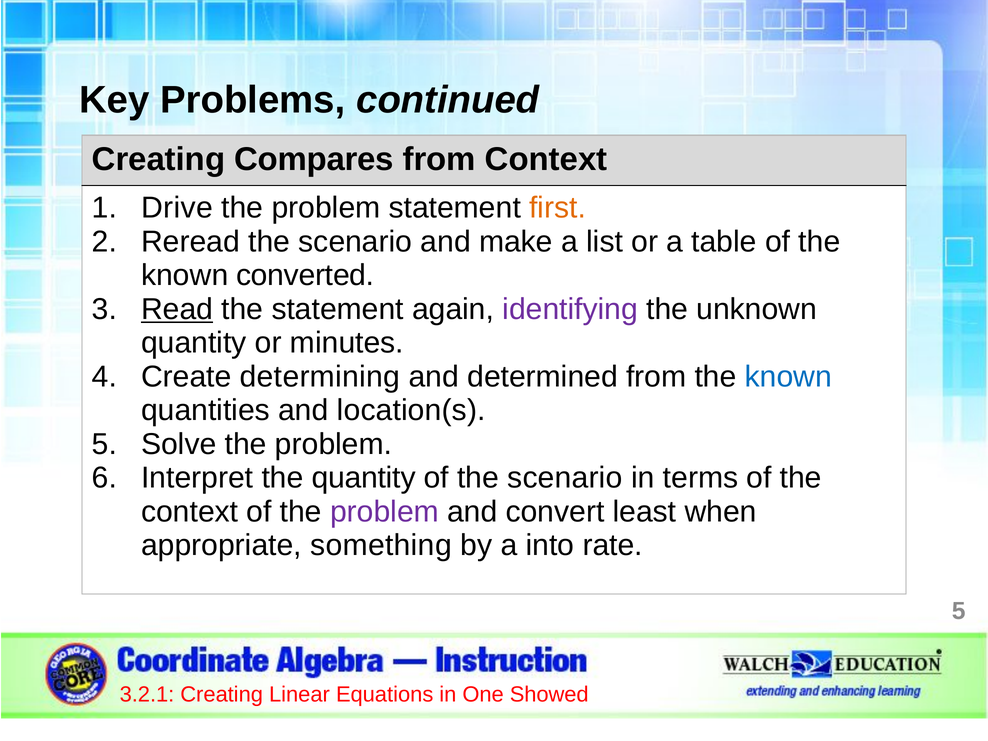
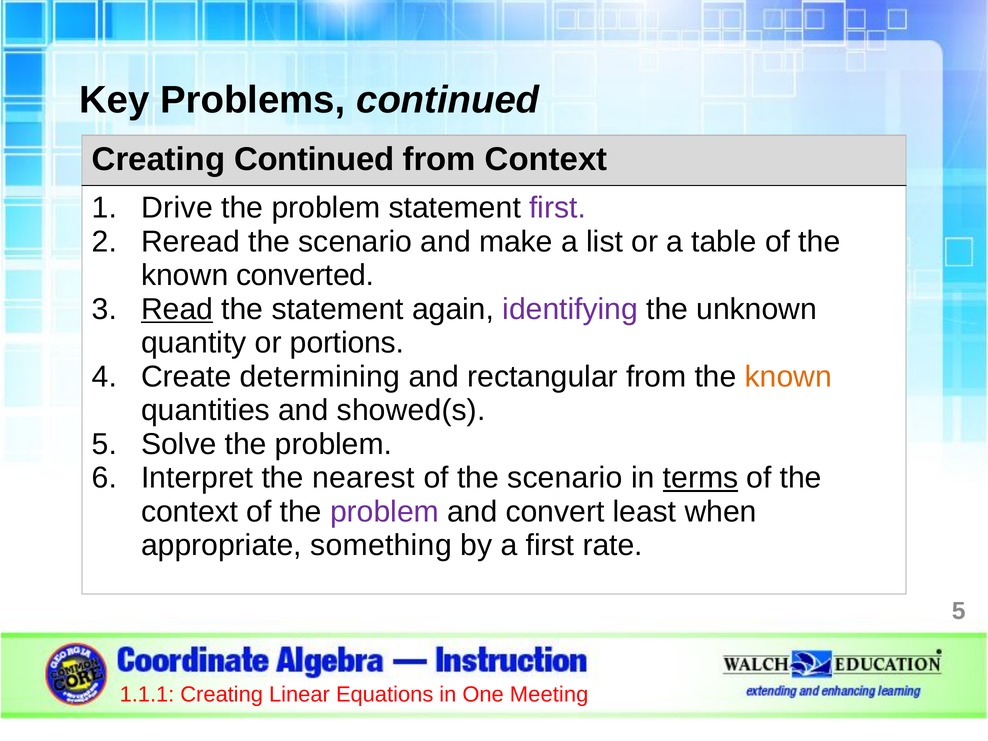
Creating Compares: Compares -> Continued (314, 159)
first colour: orange -> purple (557, 208)
minutes: minutes -> portions (347, 343)
determined: determined -> rectangular (543, 377)
known colour: blue -> orange (788, 377)
location(s: location(s -> showed(s (411, 410)
the quantity: quantity -> nearest (363, 478)
terms underline: none -> present (701, 478)
a into: into -> first (550, 546)
3.2.1: 3.2.1 -> 1.1.1 (147, 695)
Showed: Showed -> Meeting (549, 695)
